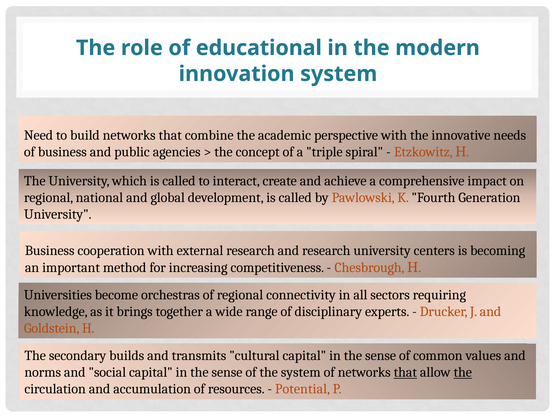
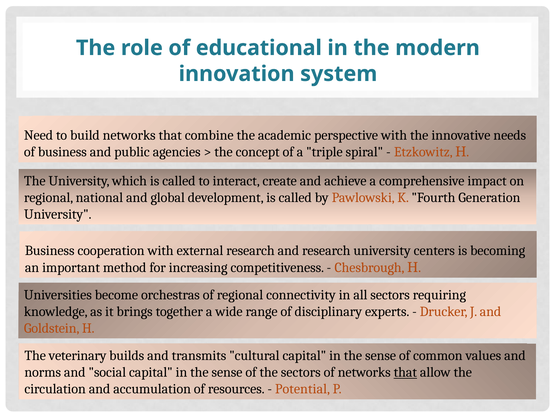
secondary: secondary -> veterinary (78, 355)
the system: system -> sectors (301, 372)
the underline: present -> none (463, 372)
